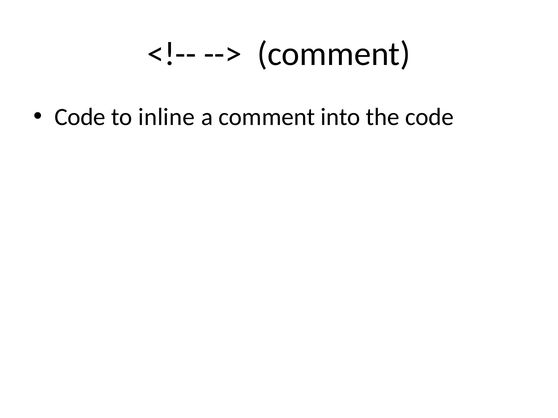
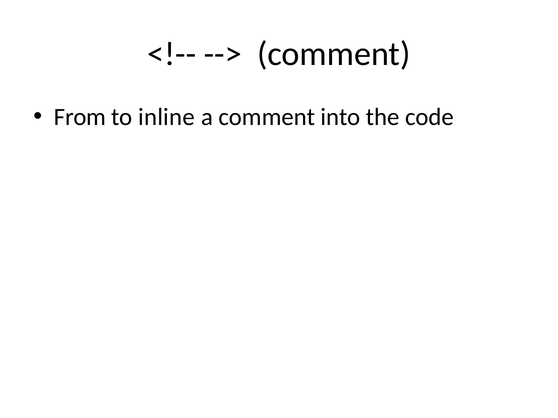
Code: Code -> From (80, 117)
